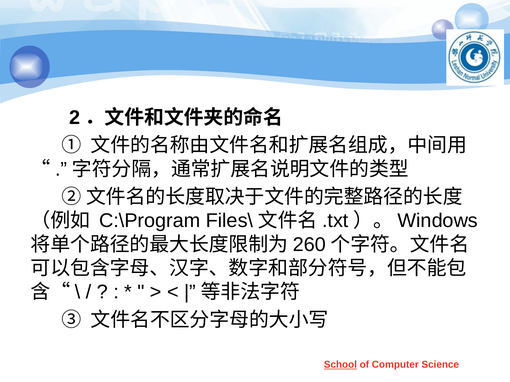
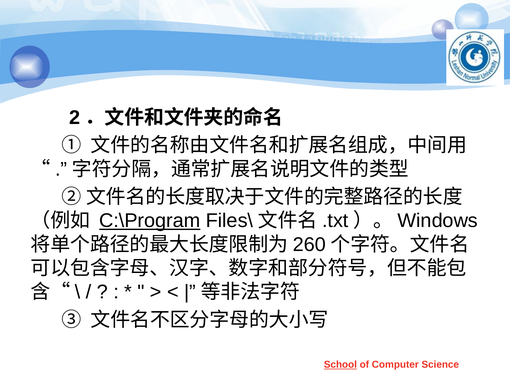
C:\Program underline: none -> present (150, 221)
